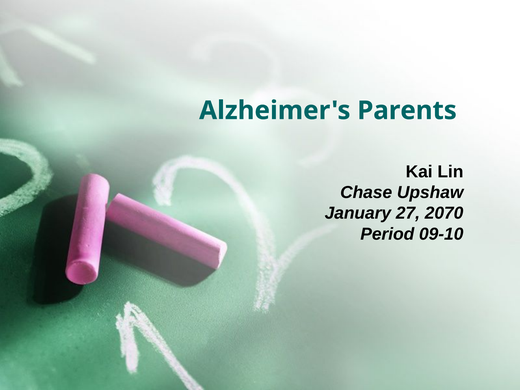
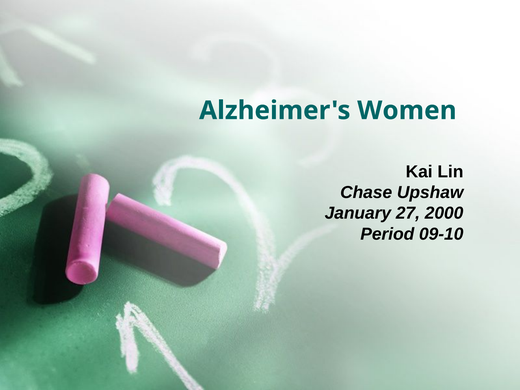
Parents: Parents -> Women (407, 111)
2070: 2070 -> 2000 (444, 213)
